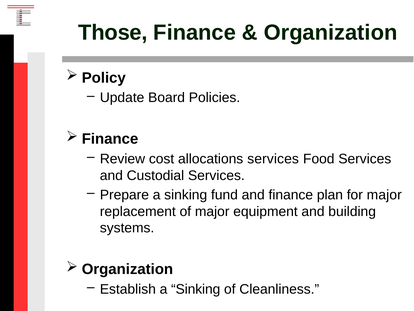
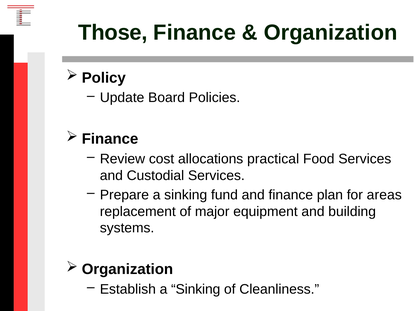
allocations services: services -> practical (273, 159)
for major: major -> areas (384, 195)
